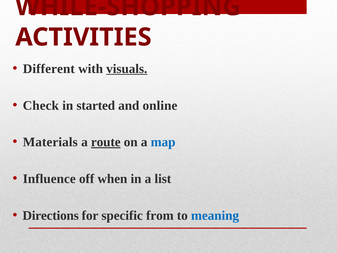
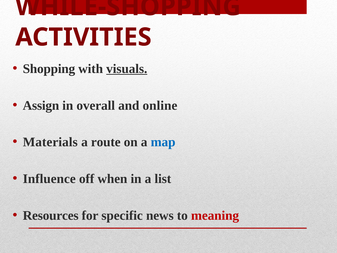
Different: Different -> Shopping (49, 69)
Check: Check -> Assign (41, 105)
started: started -> overall (96, 105)
route underline: present -> none (106, 142)
Directions: Directions -> Resources (51, 215)
from: from -> news (160, 215)
meaning colour: blue -> red (215, 215)
